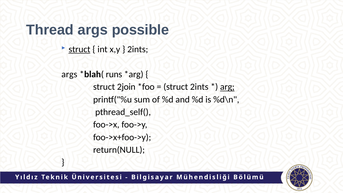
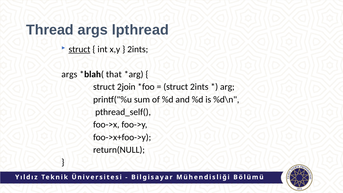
possible: possible -> lpthread (140, 30)
runs: runs -> that (114, 74)
arg underline: present -> none (227, 87)
